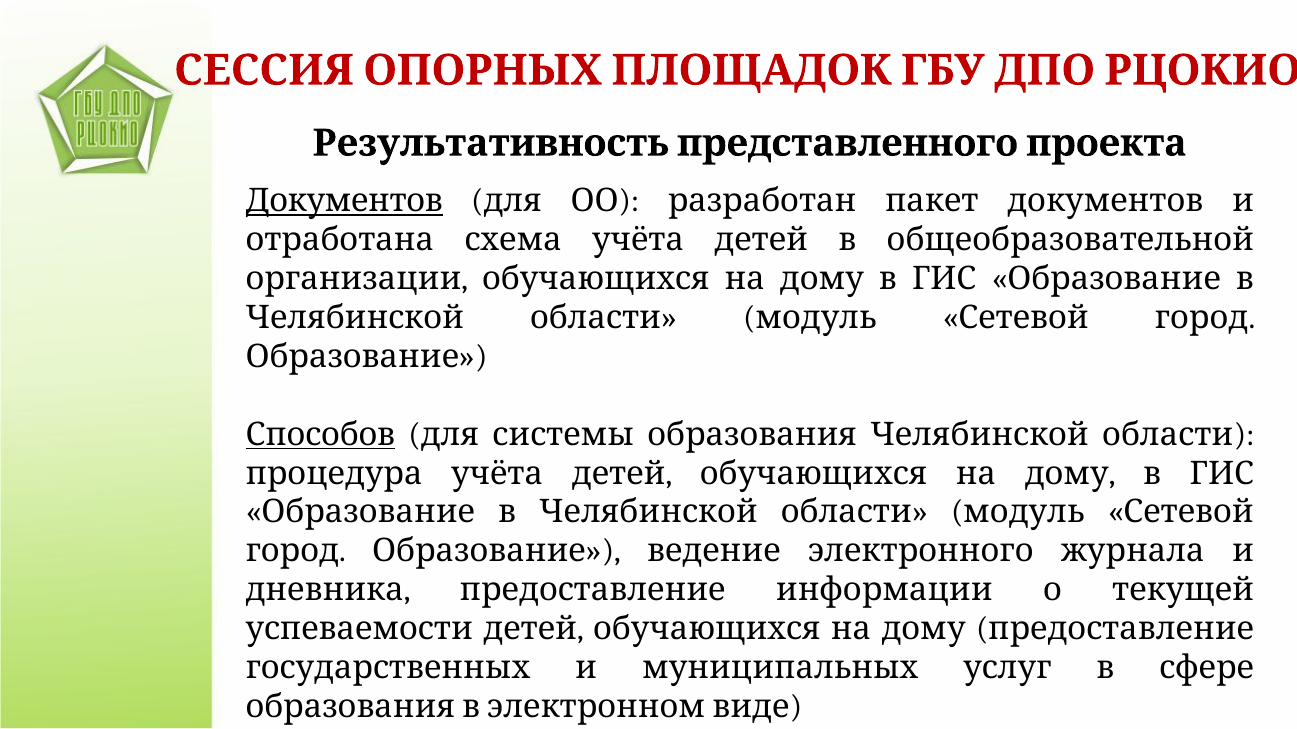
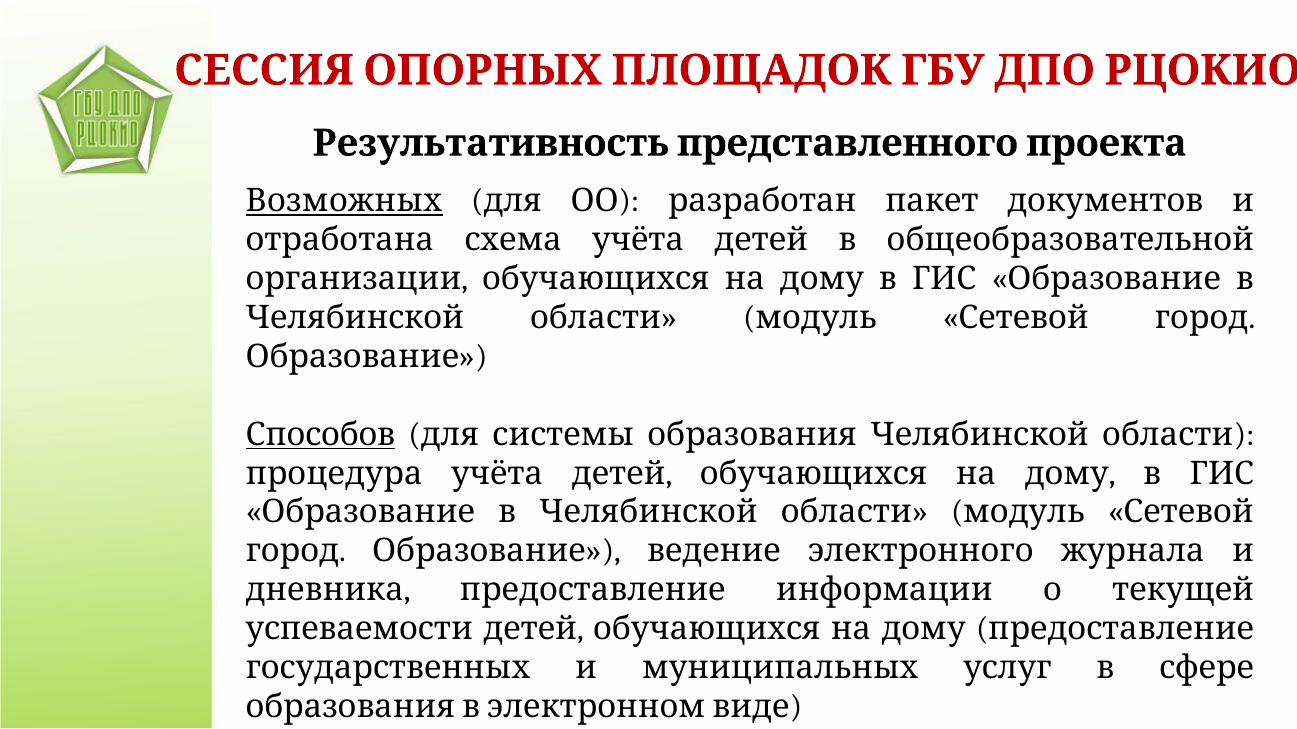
Документов: Документов -> Возможных (344, 201)
